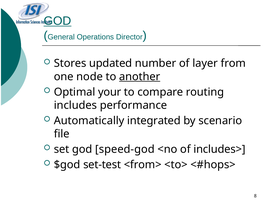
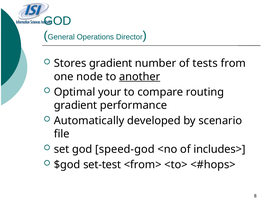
GOD underline: present -> none (57, 21)
Stores updated: updated -> gradient (111, 63)
layer: layer -> tests (205, 63)
includes: includes -> gradient (76, 105)
integrated: integrated -> developed (154, 120)
